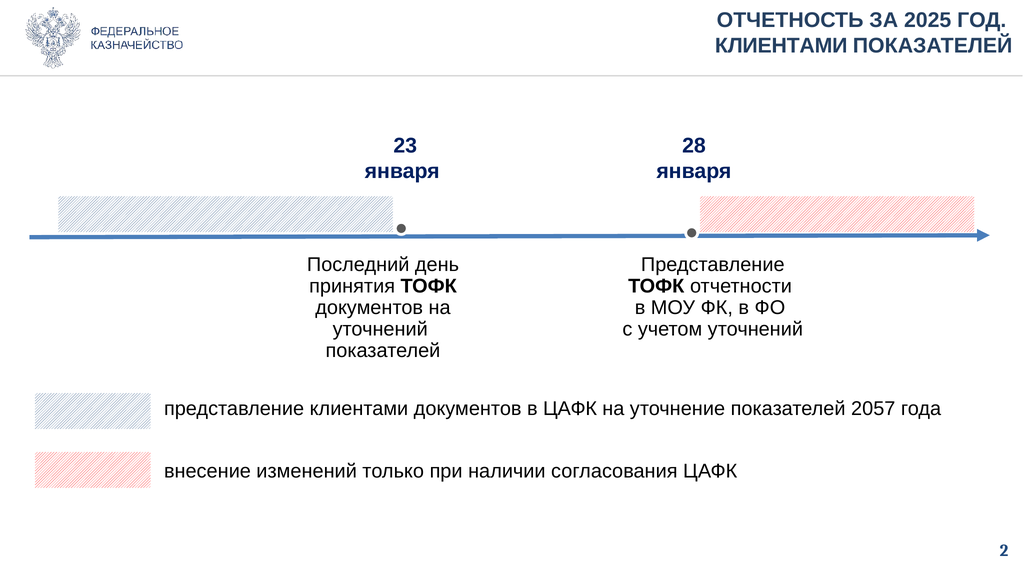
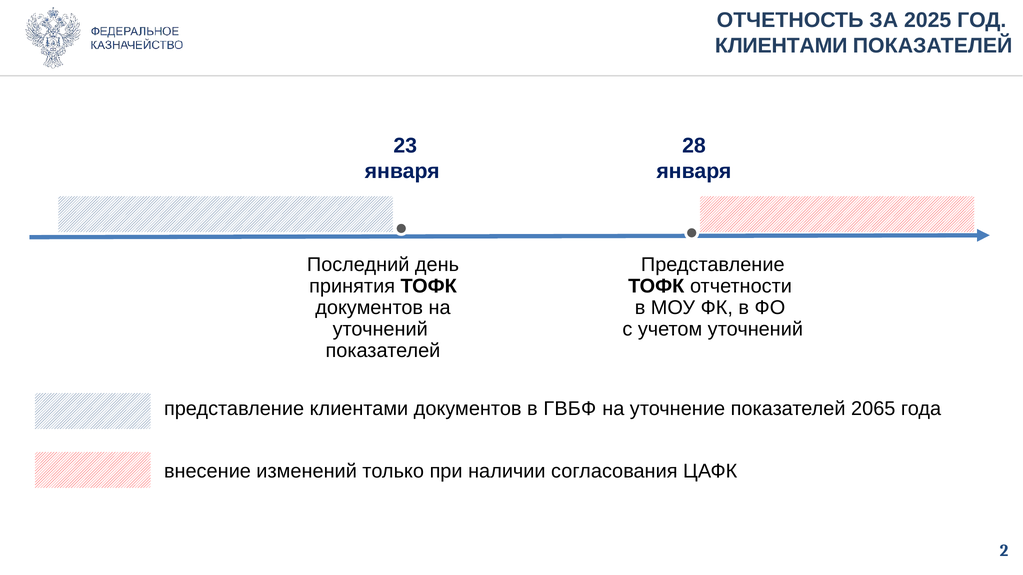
в ЦАФК: ЦАФК -> ГВБФ (570, 409)
2057: 2057 -> 2065 (873, 409)
